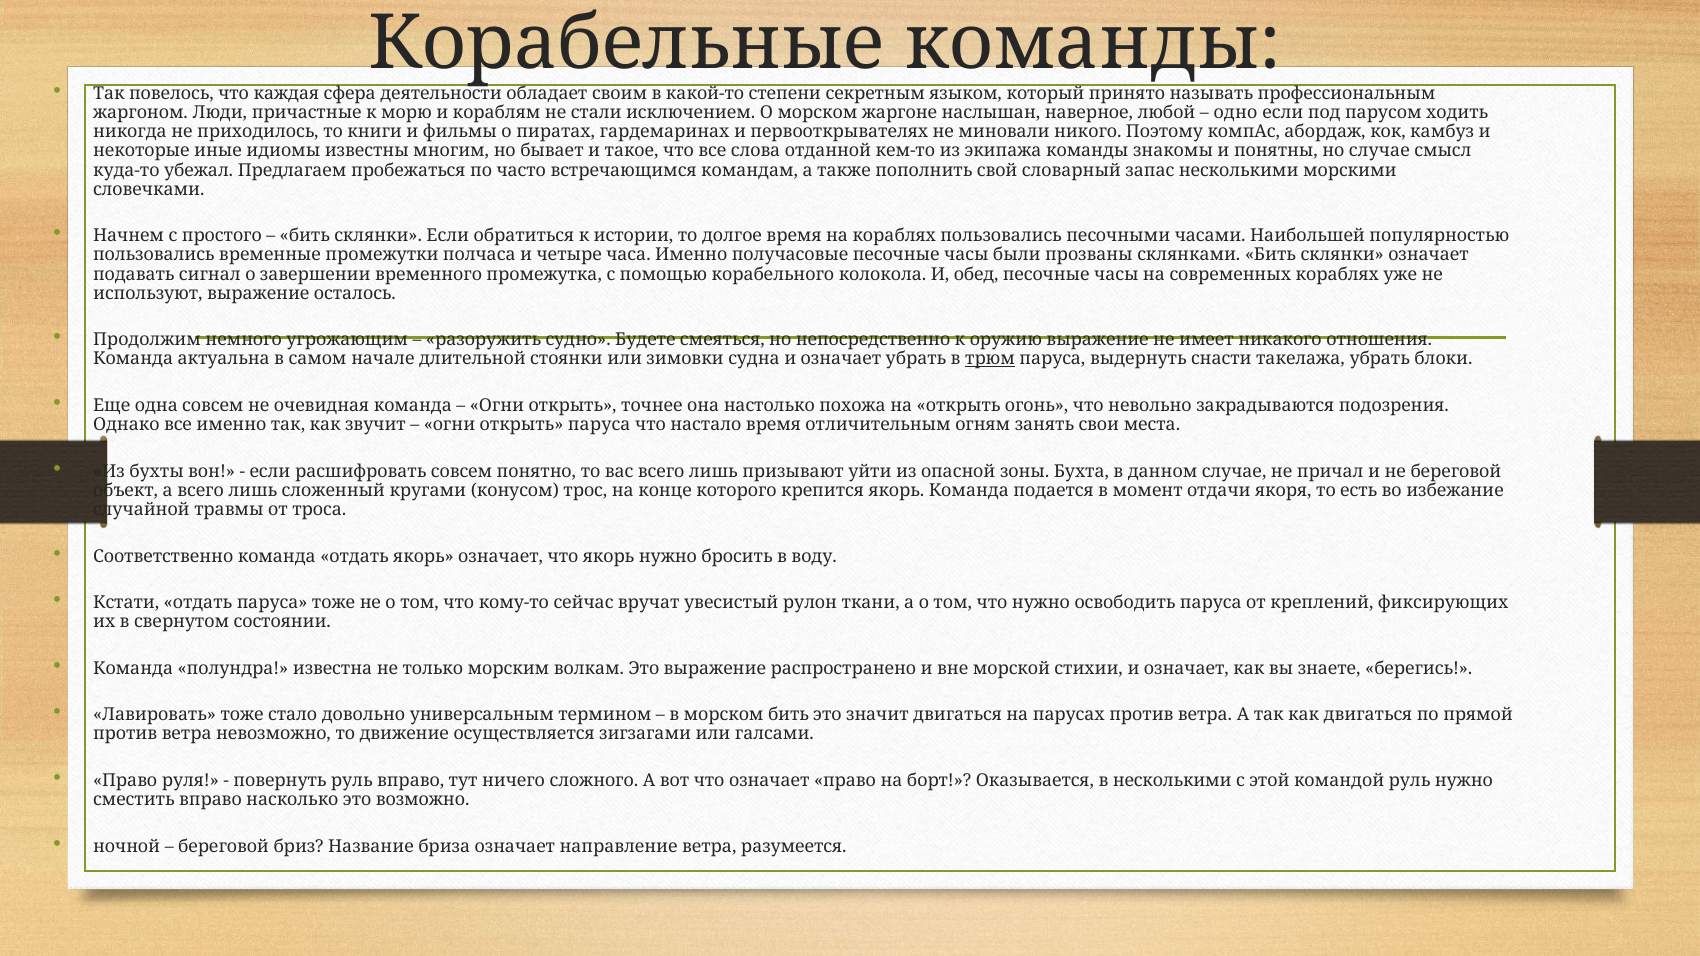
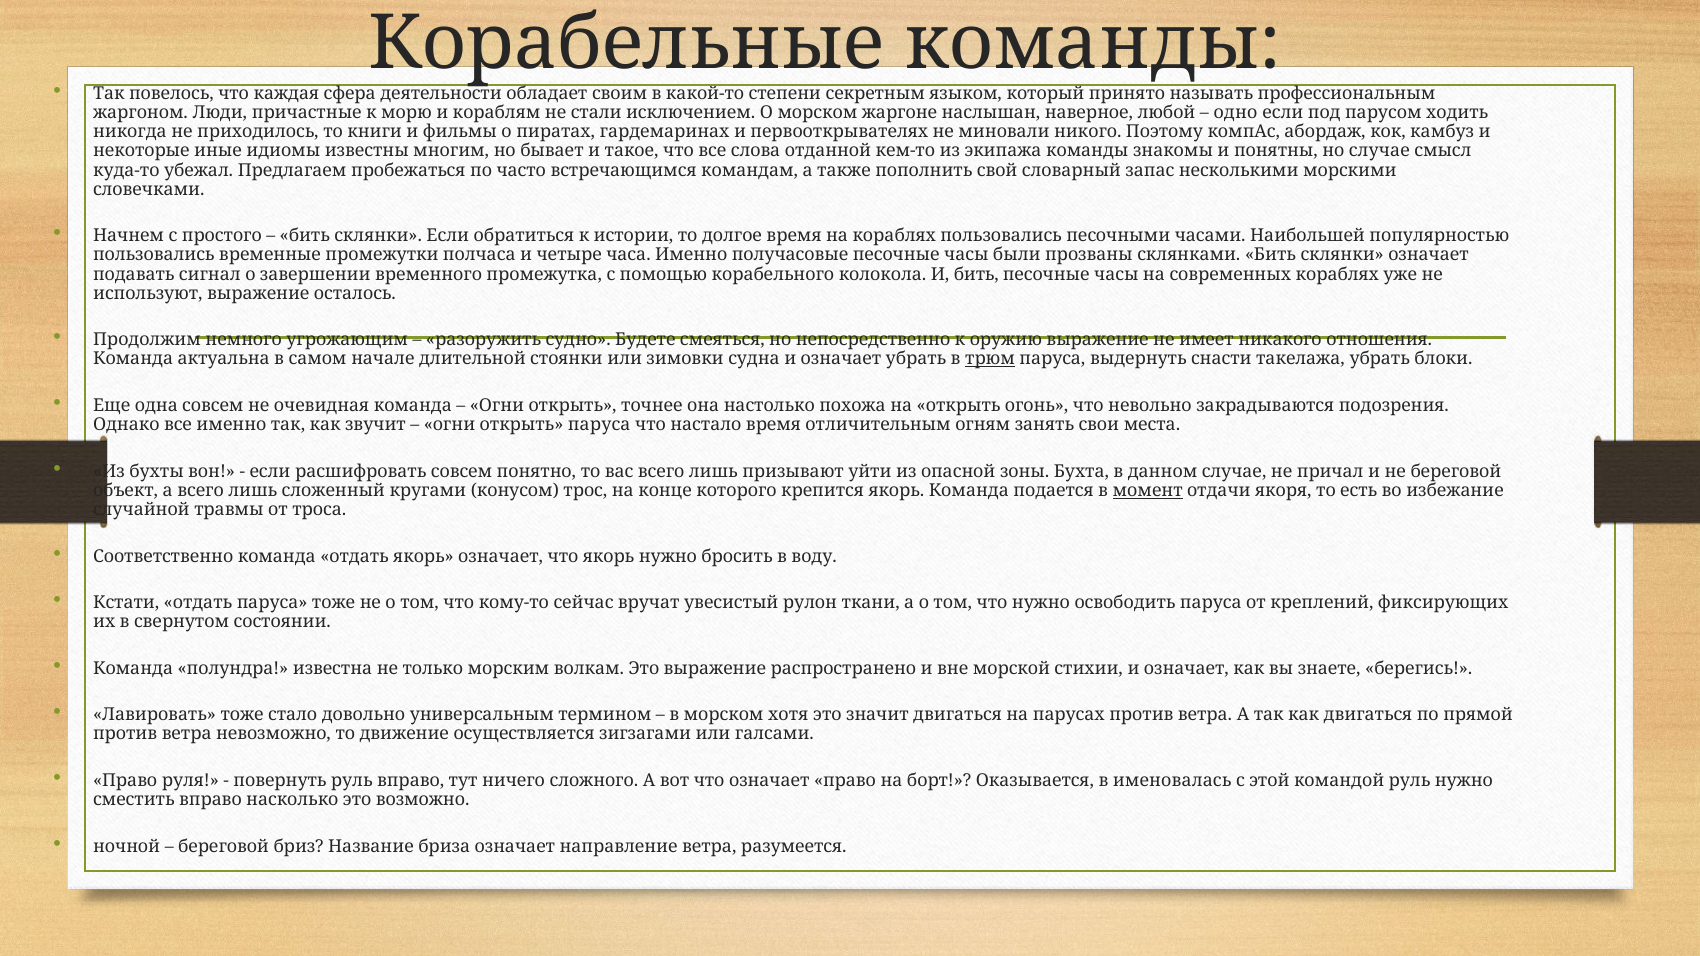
И обед: обед -> бить (976, 274)
момент underline: none -> present (1148, 491)
морском бить: бить -> хотя (788, 715)
в несколькими: несколькими -> именовалась (1172, 781)
